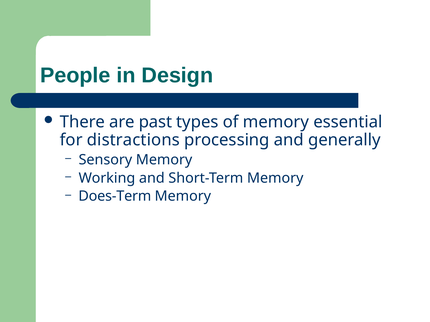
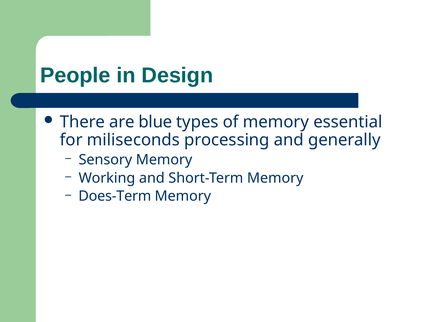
past: past -> blue (155, 122)
distractions: distractions -> miliseconds (133, 140)
